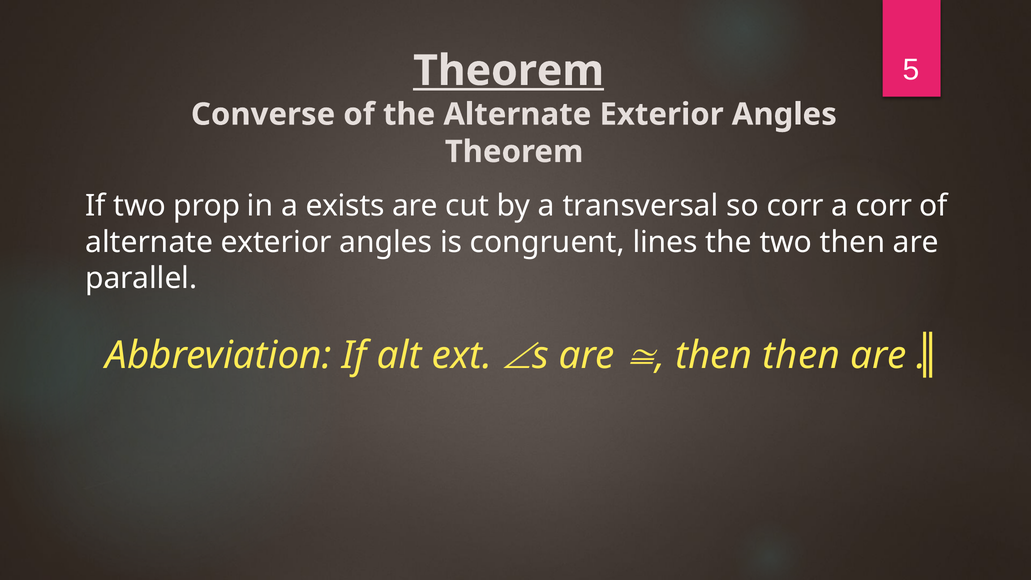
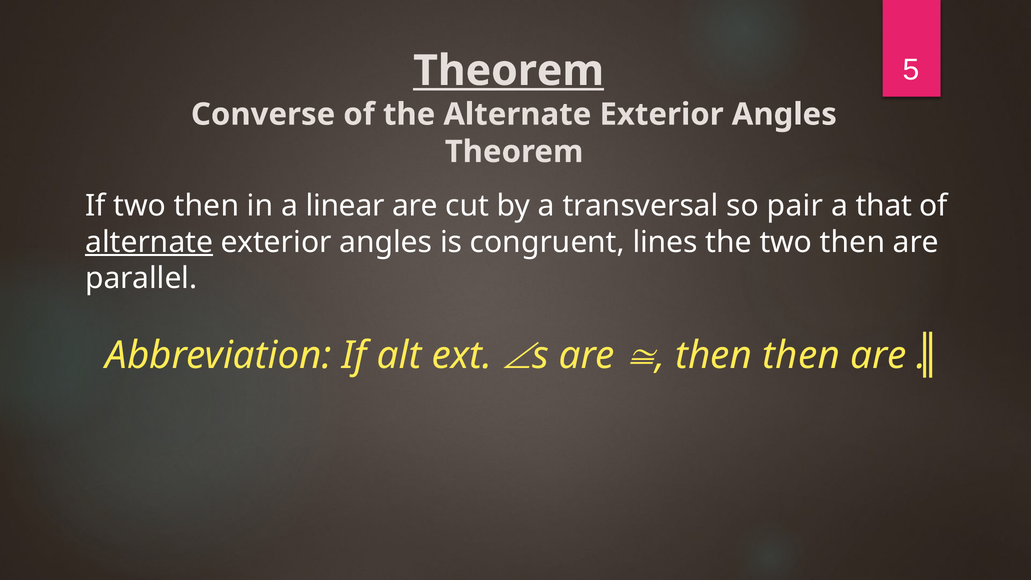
If two prop: prop -> then (206, 206)
exists: exists -> linear (345, 206)
so corr: corr -> pair (795, 206)
a corr: corr -> that (884, 206)
alternate underline: none -> present (149, 242)
